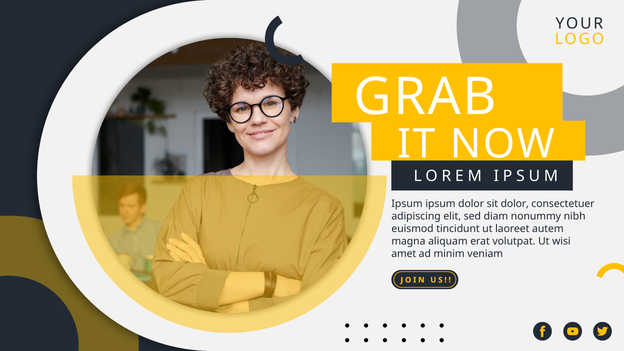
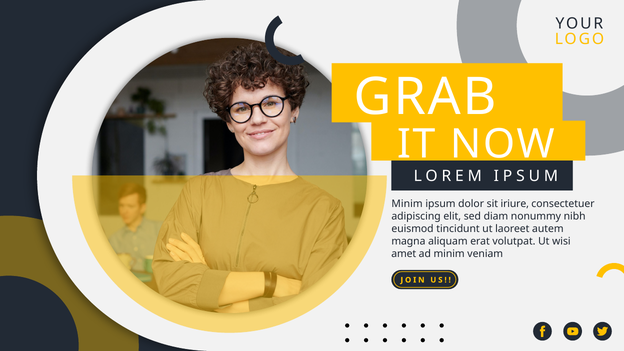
Ipsum: Ipsum -> Minim (407, 204)
sit dolor: dolor -> iriure (515, 204)
